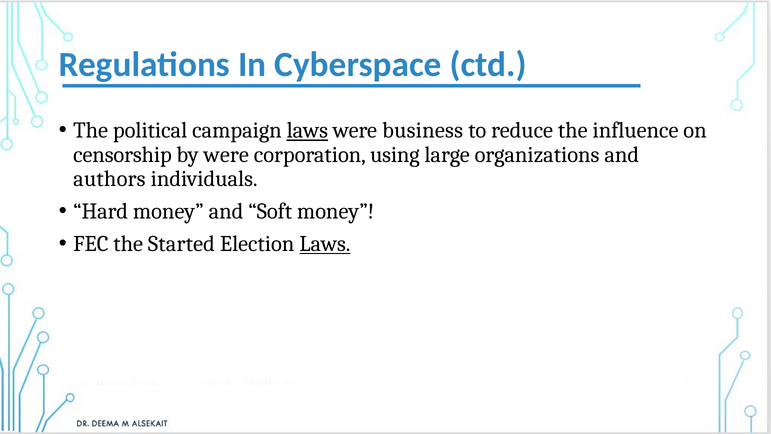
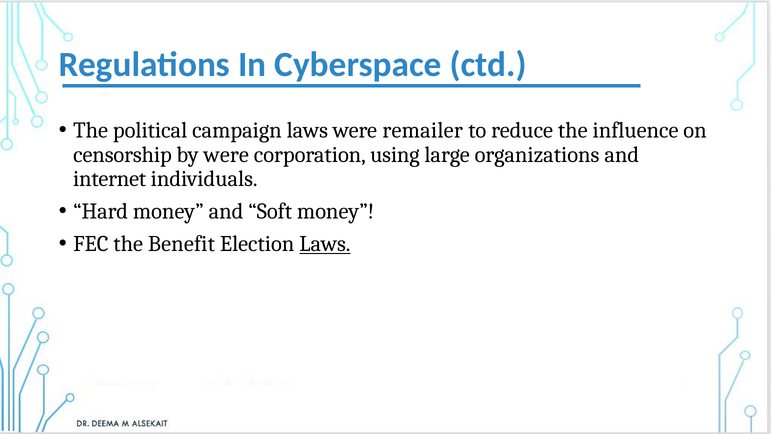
laws underline: present -> none (307, 130)
business: business -> remailer (423, 130)
authors: authors -> internet (110, 179)
Started: Started -> Benefit (181, 244)
